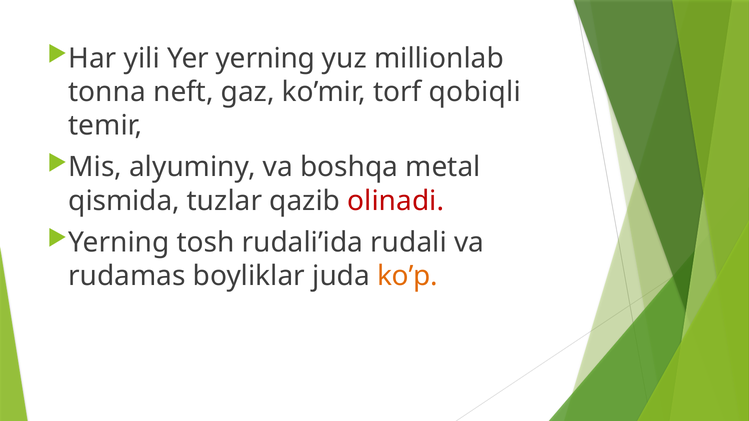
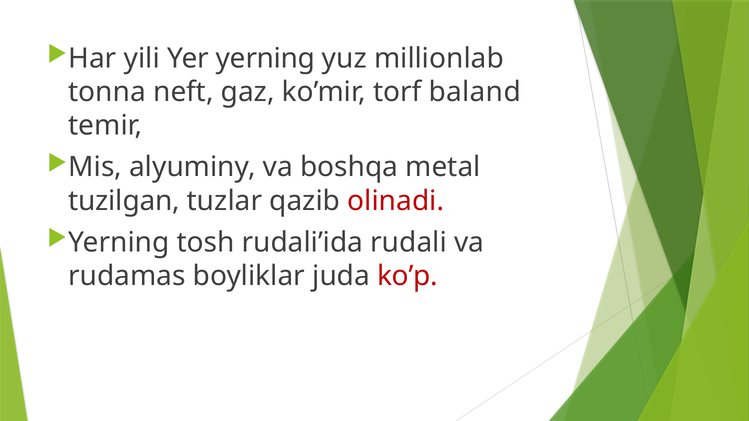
qobiqli: qobiqli -> baland (475, 92)
qismida: qismida -> tuzilgan (124, 201)
ko’p colour: orange -> red (408, 276)
